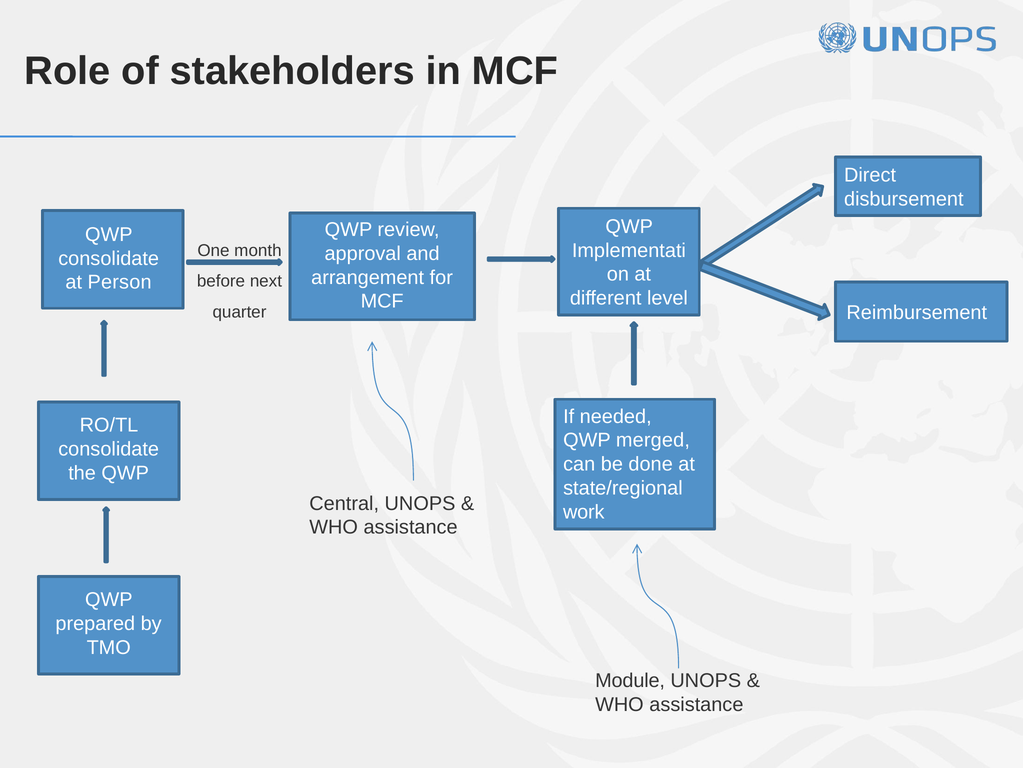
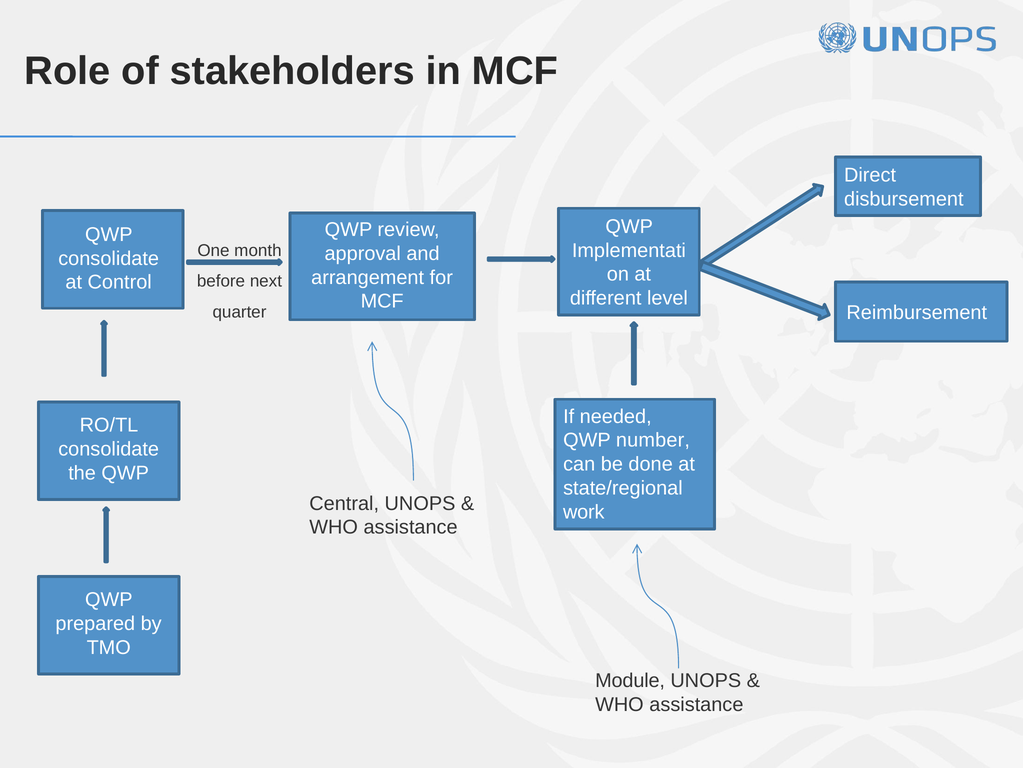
Person: Person -> Control (120, 282)
merged: merged -> number (653, 440)
